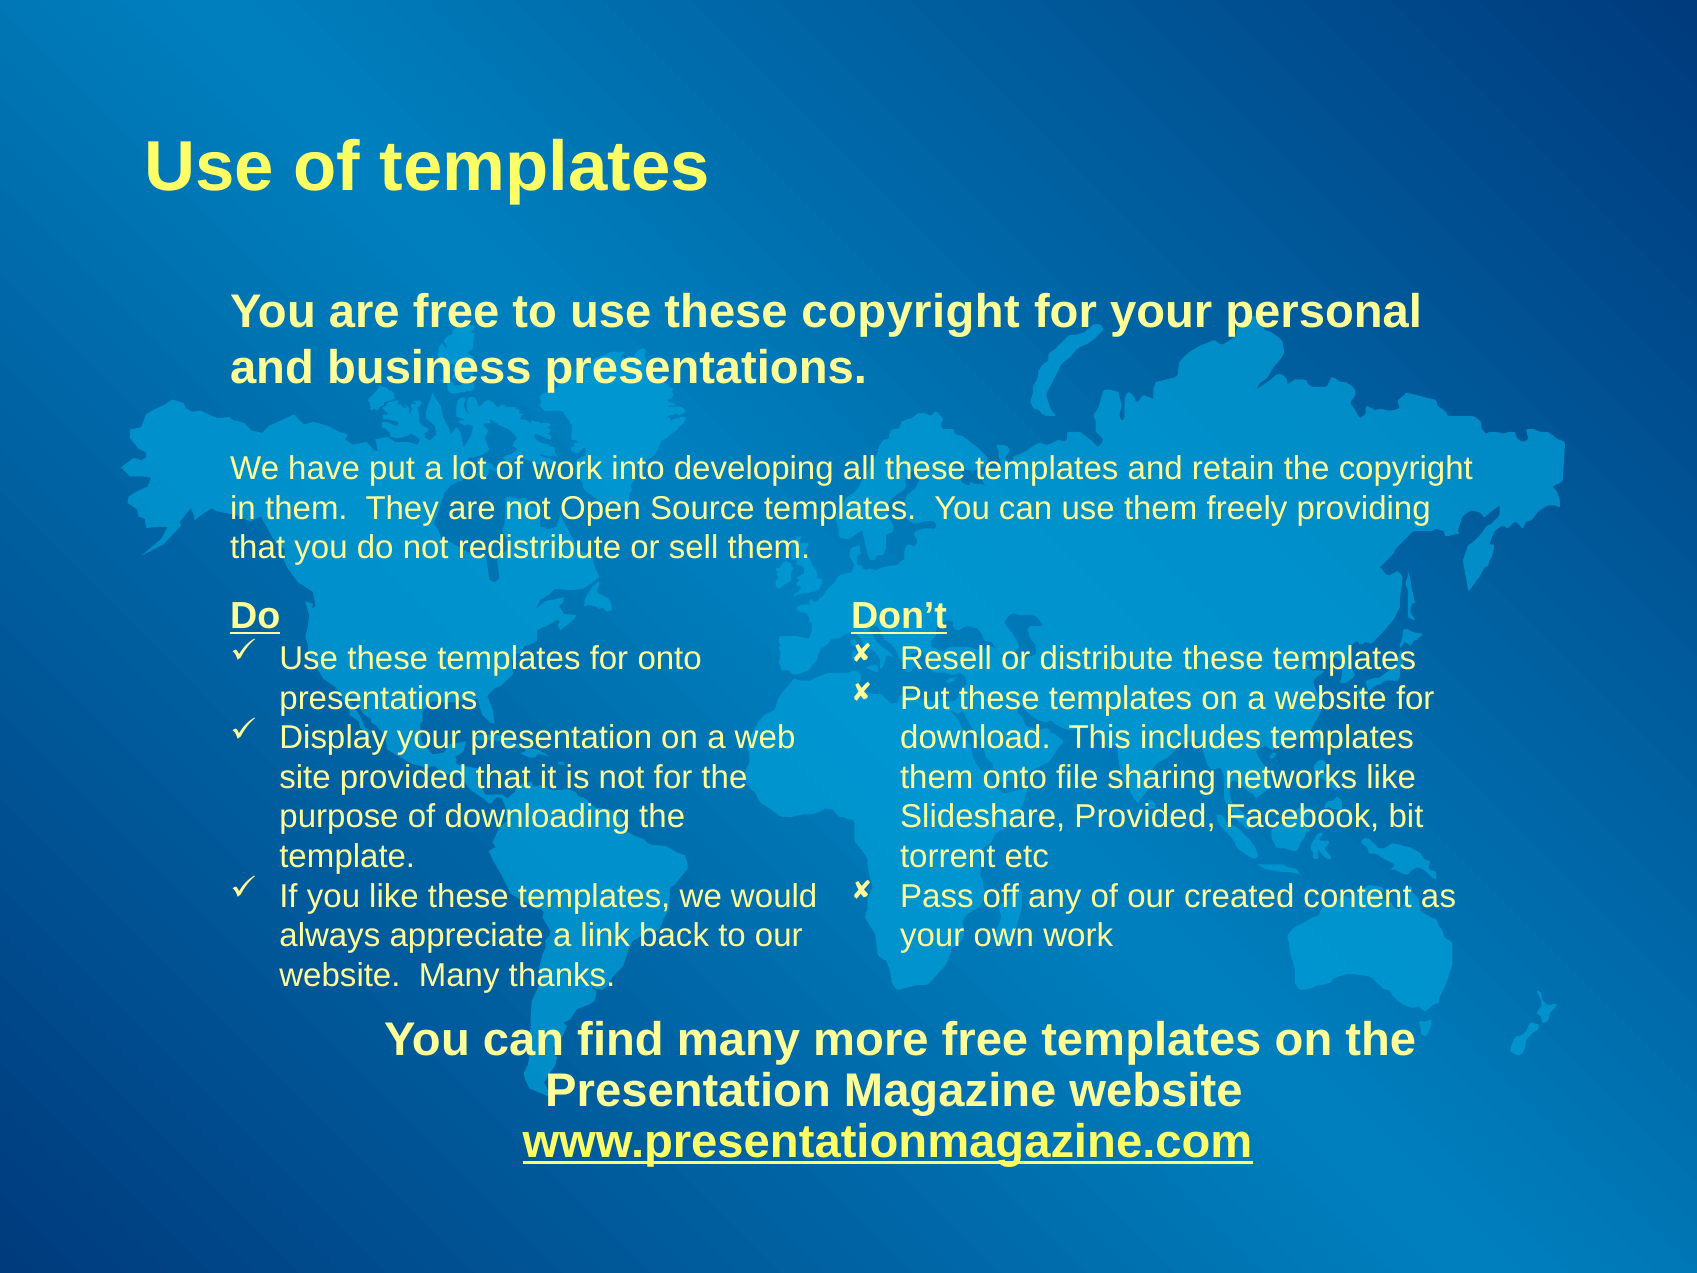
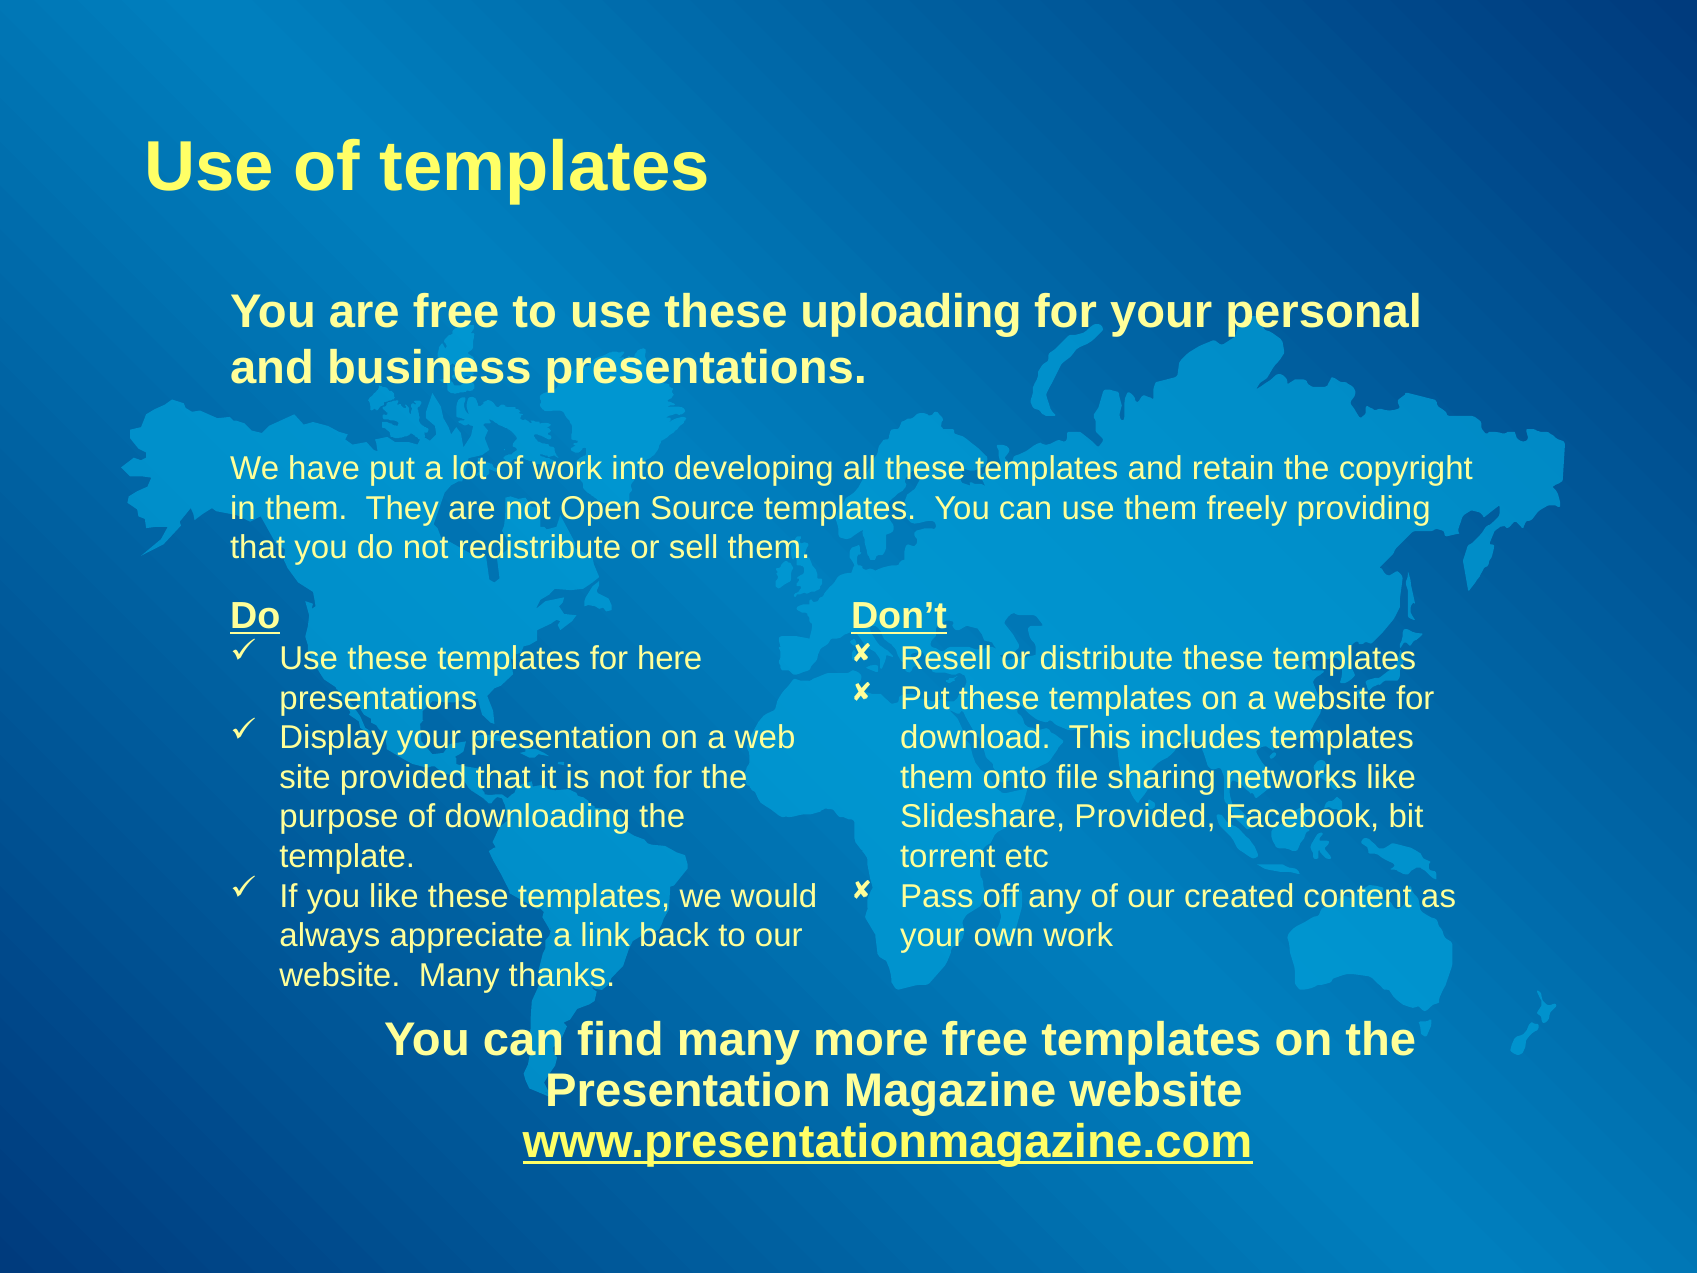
these copyright: copyright -> uploading (911, 312)
for onto: onto -> here (670, 658)
